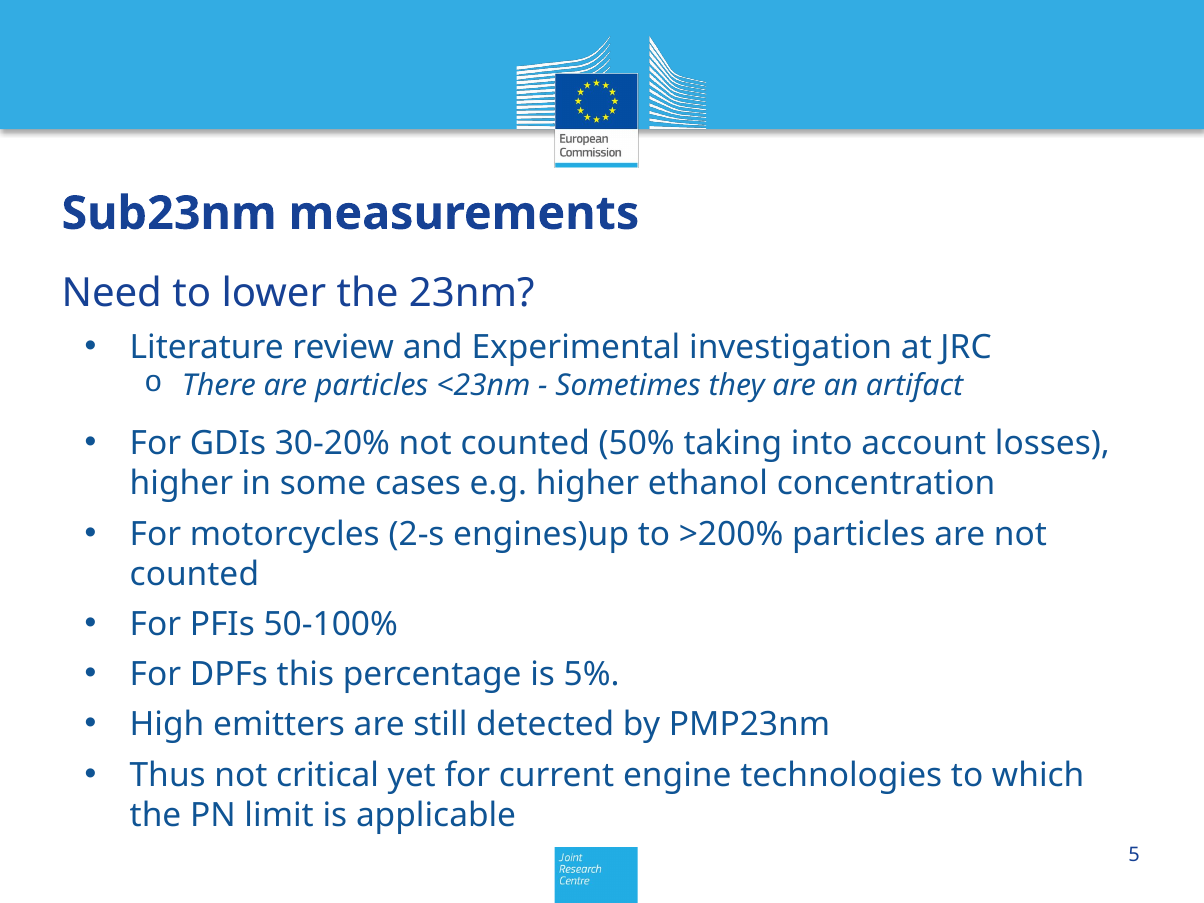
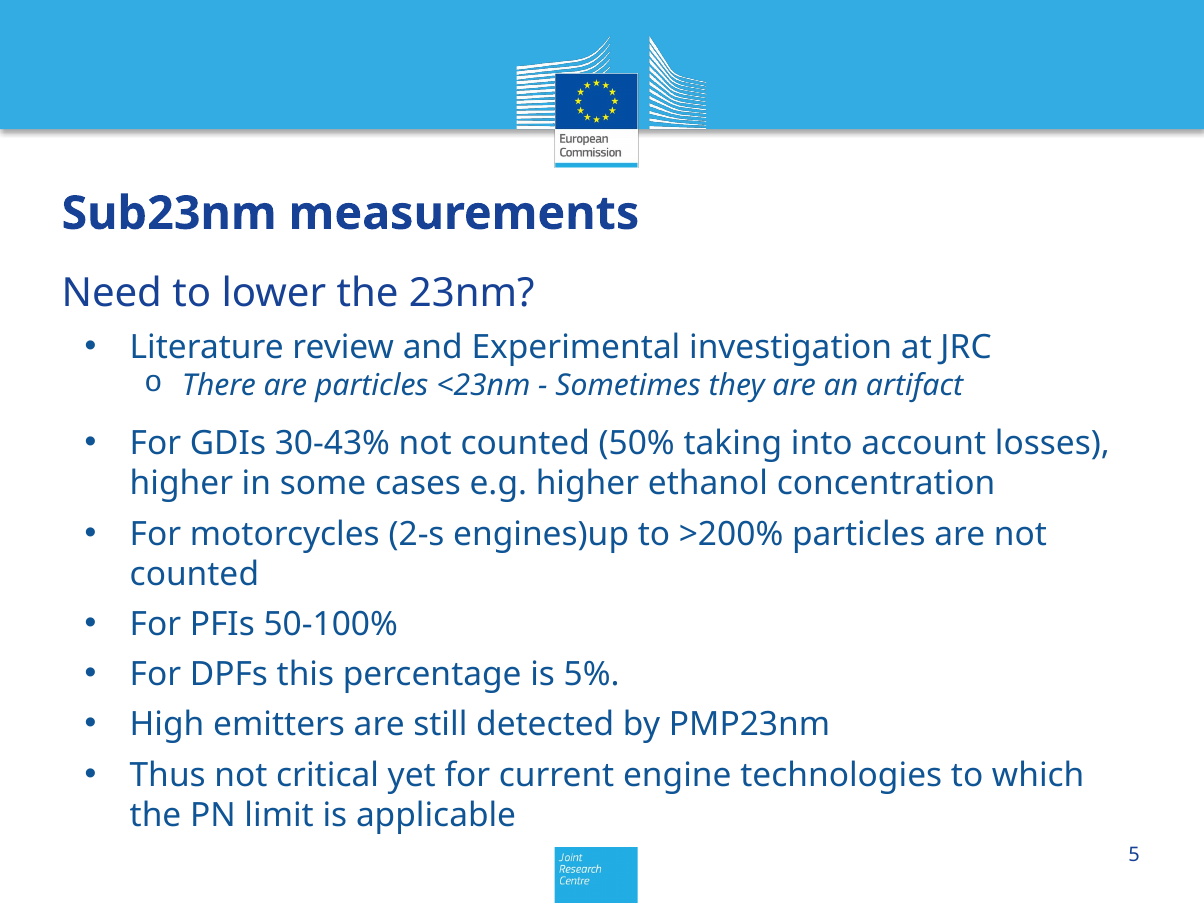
30-20%: 30-20% -> 30-43% (332, 444)
